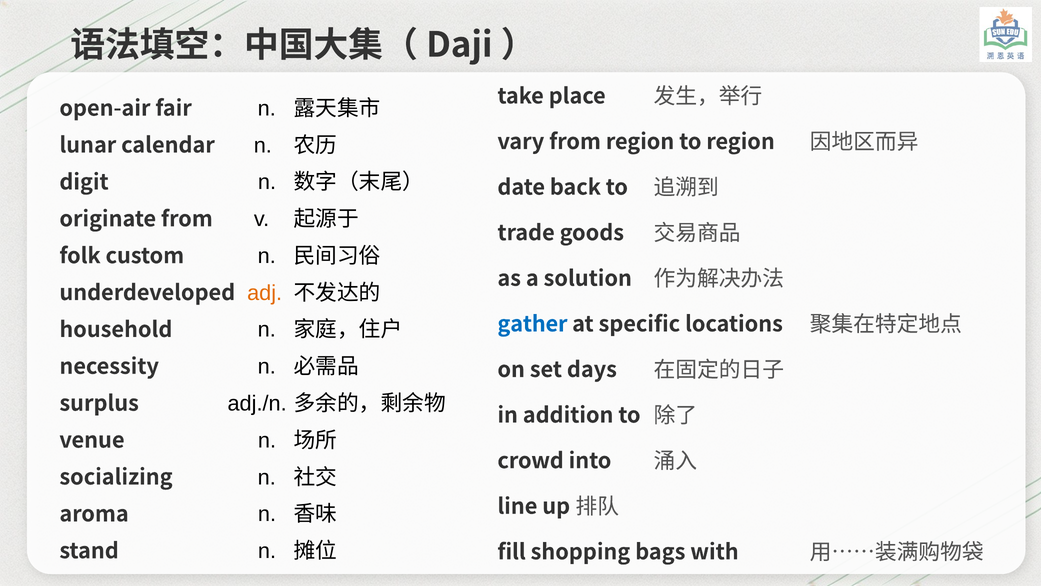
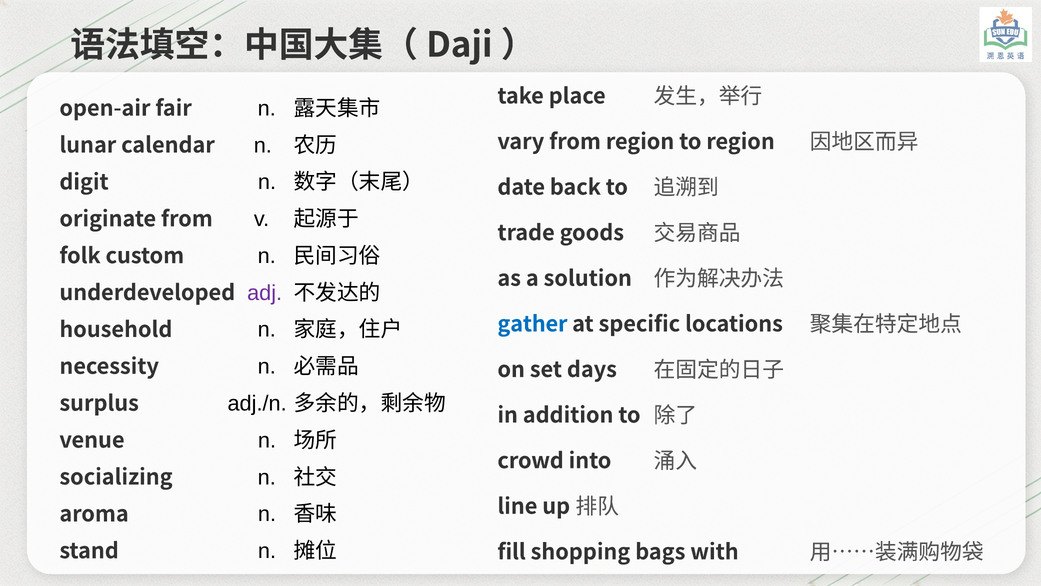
adj colour: orange -> purple (265, 293)
